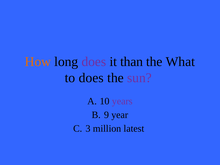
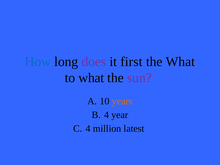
How colour: orange -> blue (38, 62)
than: than -> first (131, 62)
to does: does -> what (91, 78)
years colour: purple -> orange (122, 101)
9: 9 -> 4 (107, 115)
3: 3 -> 4 (88, 129)
